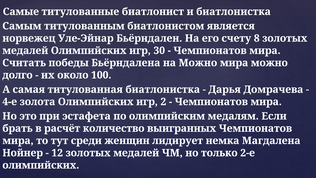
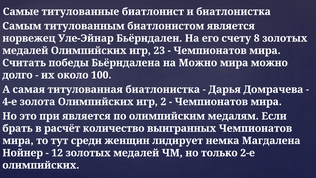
30: 30 -> 23 (159, 50)
при эстафета: эстафета -> является (86, 116)
